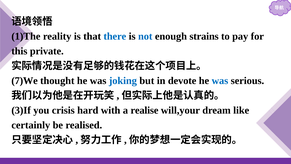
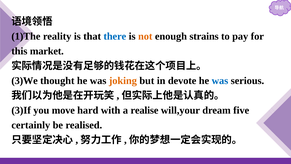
not colour: blue -> orange (145, 36)
private: private -> market (47, 51)
7)We: 7)We -> 3)We (25, 81)
joking colour: blue -> orange (123, 81)
crisis: crisis -> move (63, 110)
like: like -> five (241, 110)
